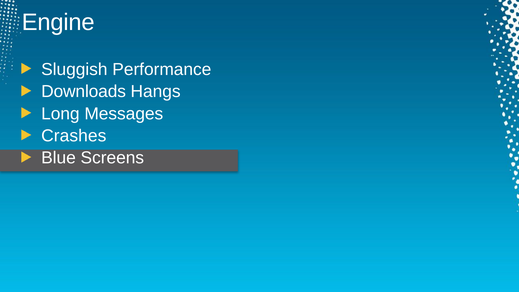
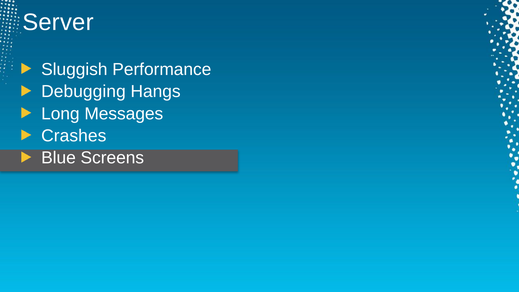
Engine: Engine -> Server (58, 22)
Downloads: Downloads -> Debugging (83, 92)
